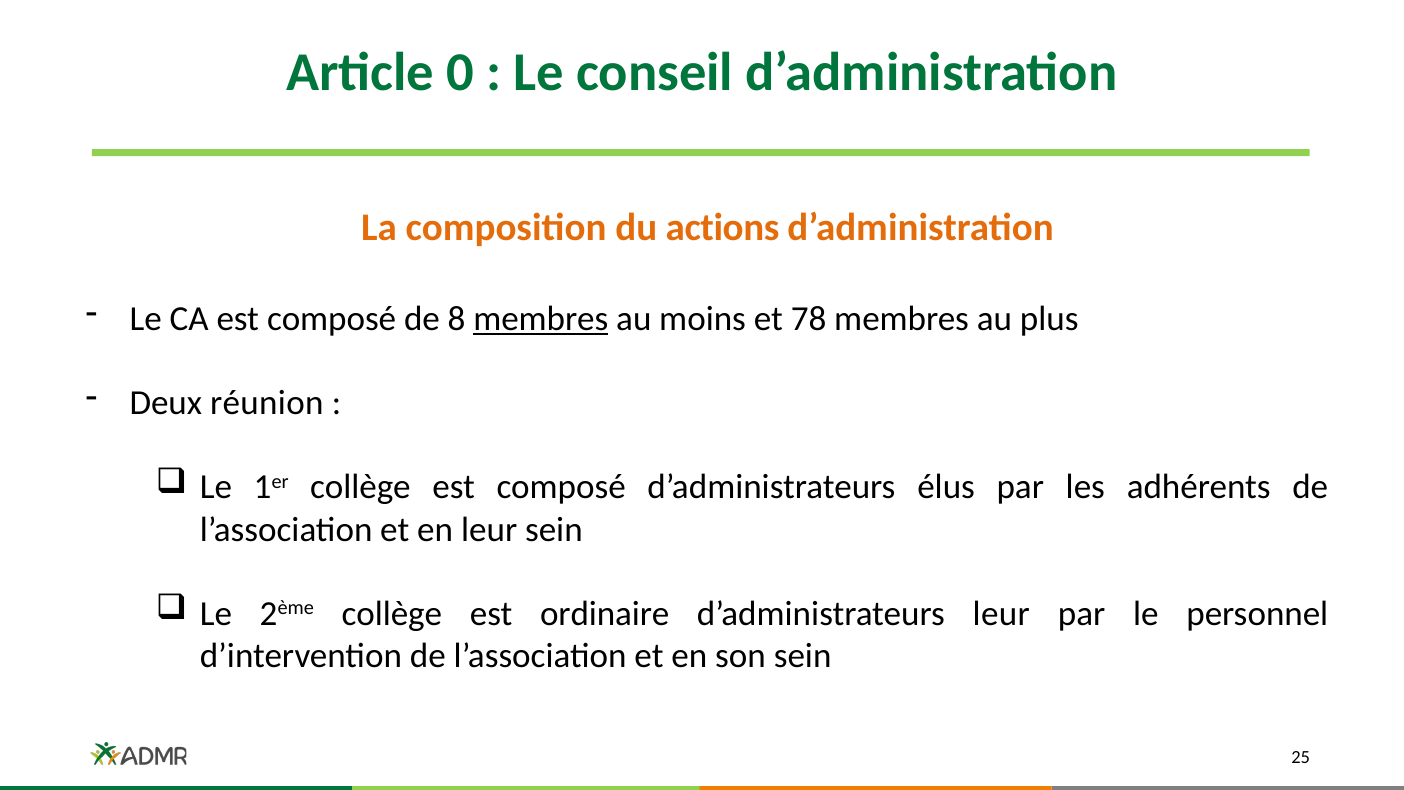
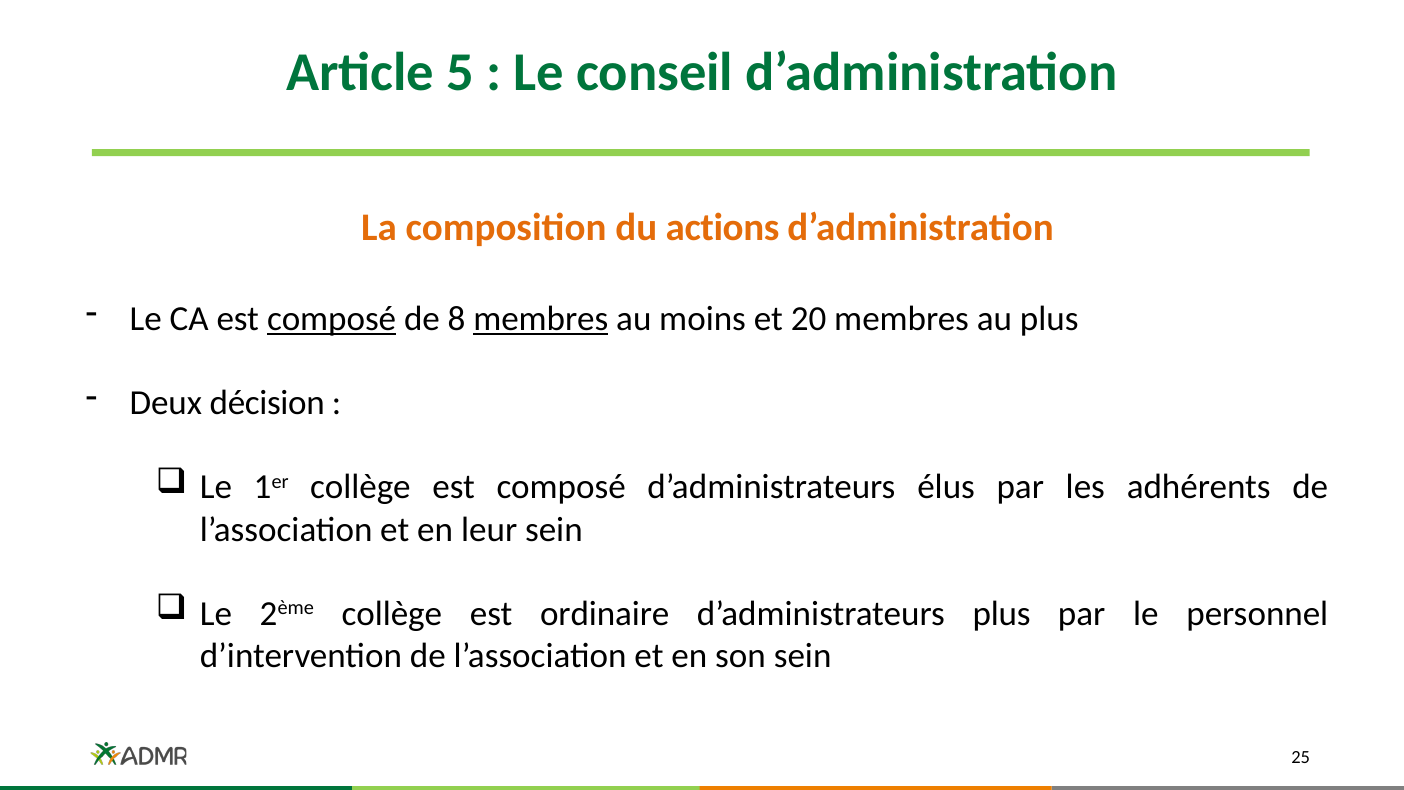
0: 0 -> 5 (460, 73)
composé underline: none -> present (332, 319)
78: 78 -> 20 (809, 319)
réunion: réunion -> décision (267, 403)
d’administrateurs leur: leur -> plus (1002, 614)
